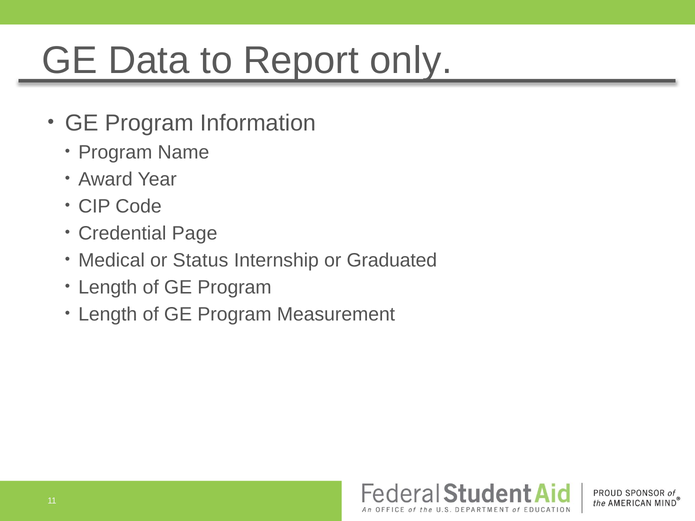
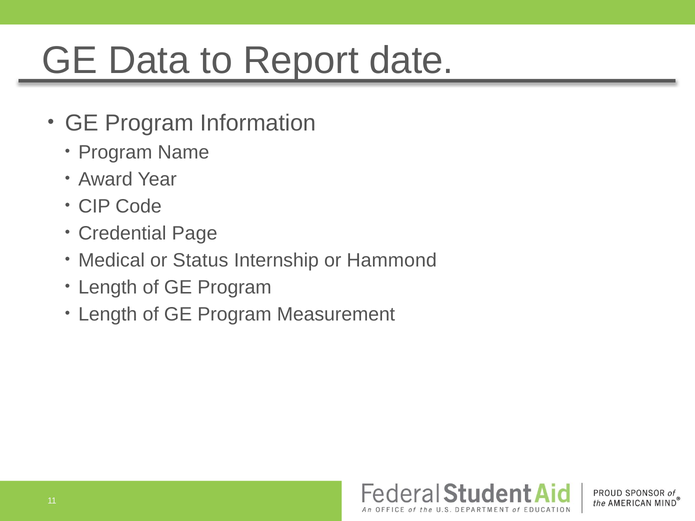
only: only -> date (411, 61)
Graduated: Graduated -> Hammond (392, 260)
